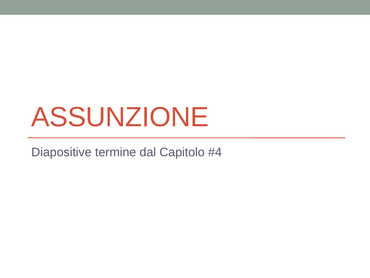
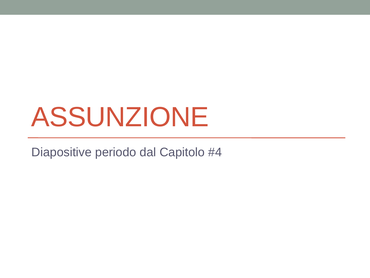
termine: termine -> periodo (116, 152)
